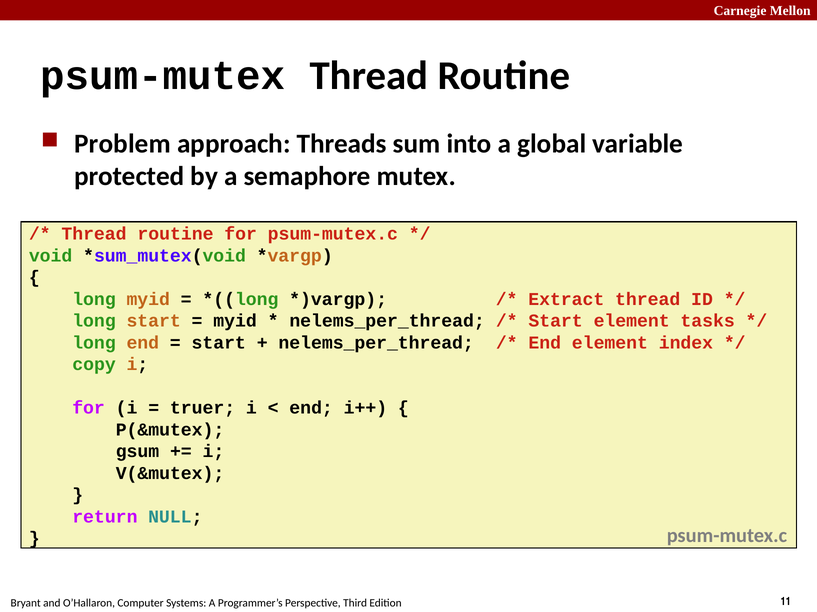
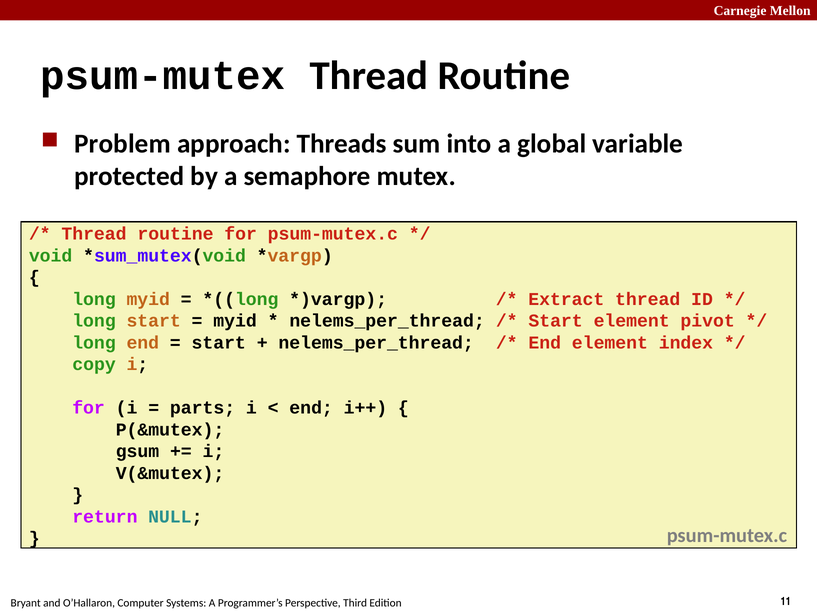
tasks: tasks -> pivot (708, 321)
truer: truer -> parts (203, 408)
